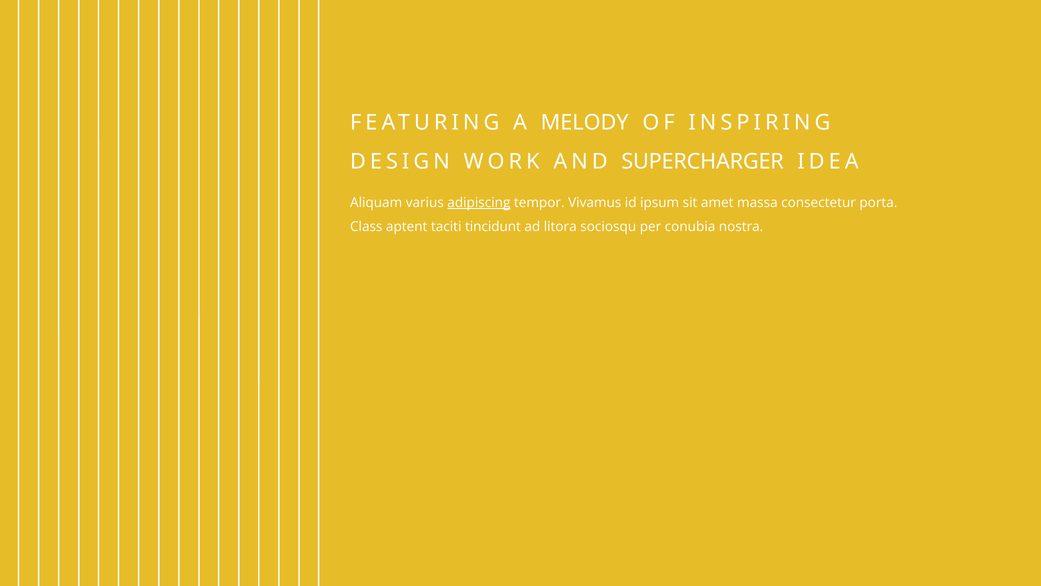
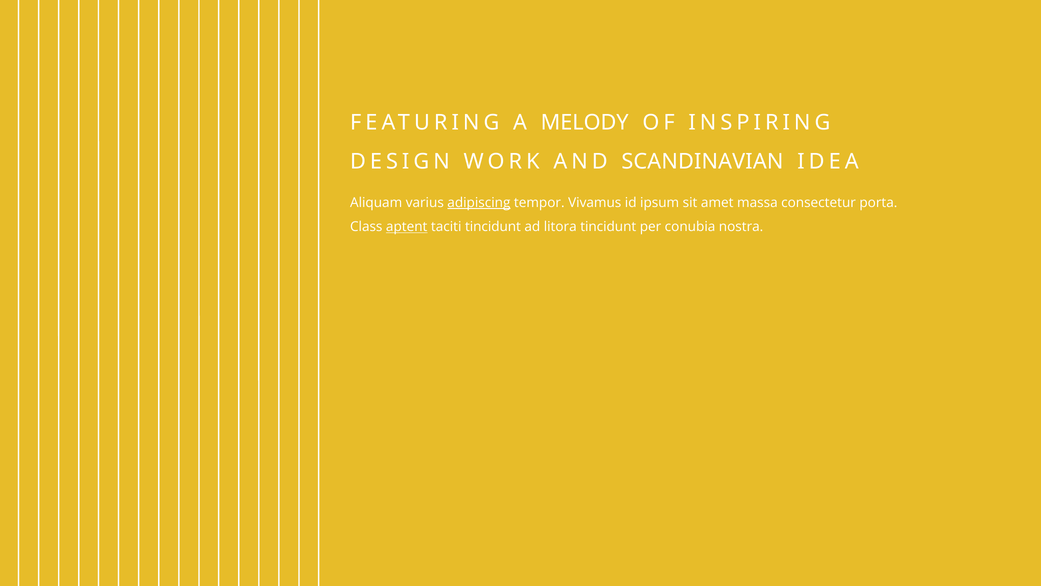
SUPERCHARGER: SUPERCHARGER -> SCANDINAVIAN (702, 162)
aptent underline: none -> present (407, 227)
litora sociosqu: sociosqu -> tincidunt (608, 227)
